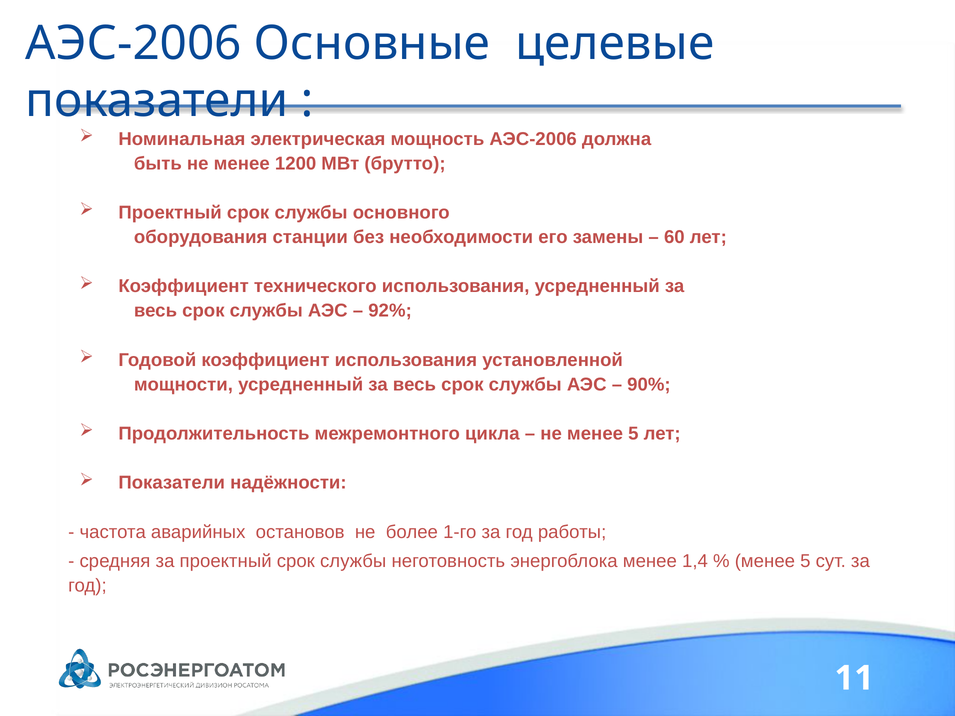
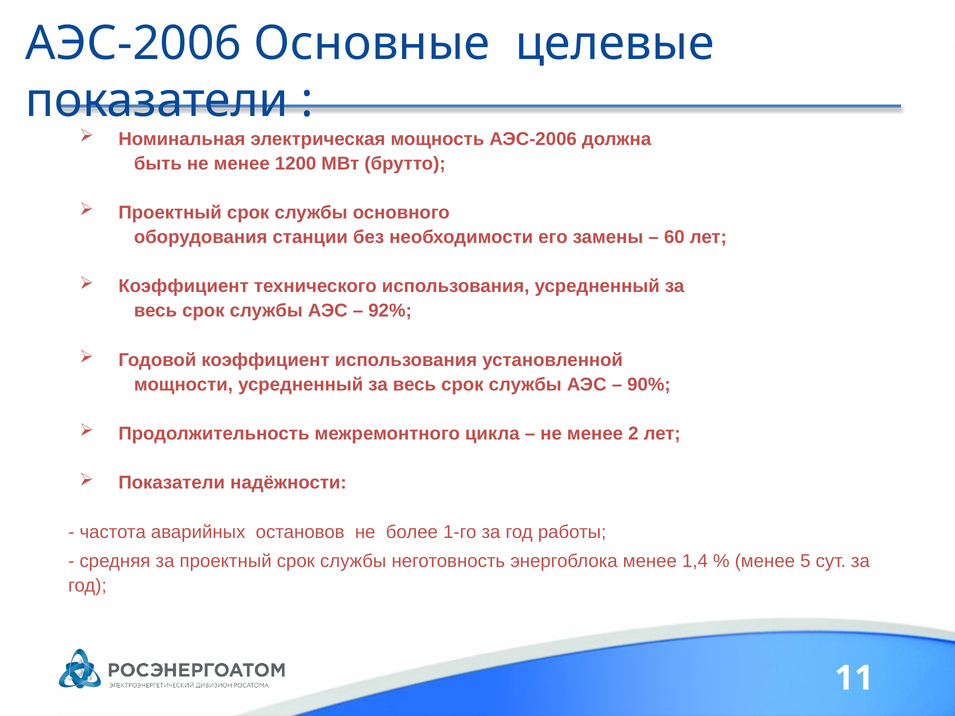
не менее 5: 5 -> 2 (633, 434)
